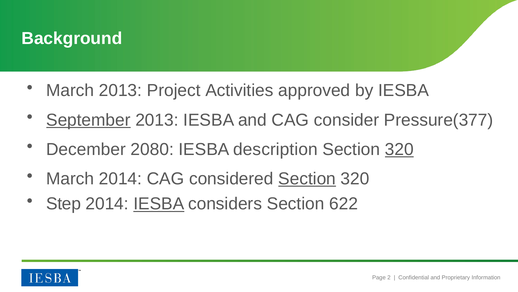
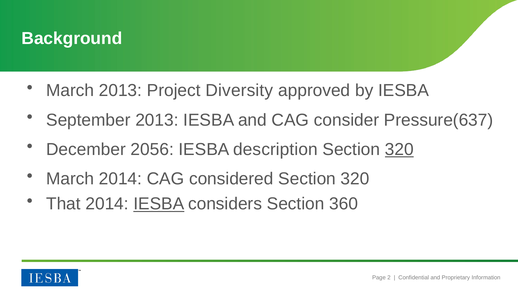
Activities: Activities -> Diversity (239, 90)
September underline: present -> none (88, 120)
Pressure(377: Pressure(377 -> Pressure(637 (439, 120)
2080: 2080 -> 2056 (152, 149)
Section underline: present -> none (307, 178)
Step: Step -> That (63, 203)
622: 622 -> 360 (344, 203)
